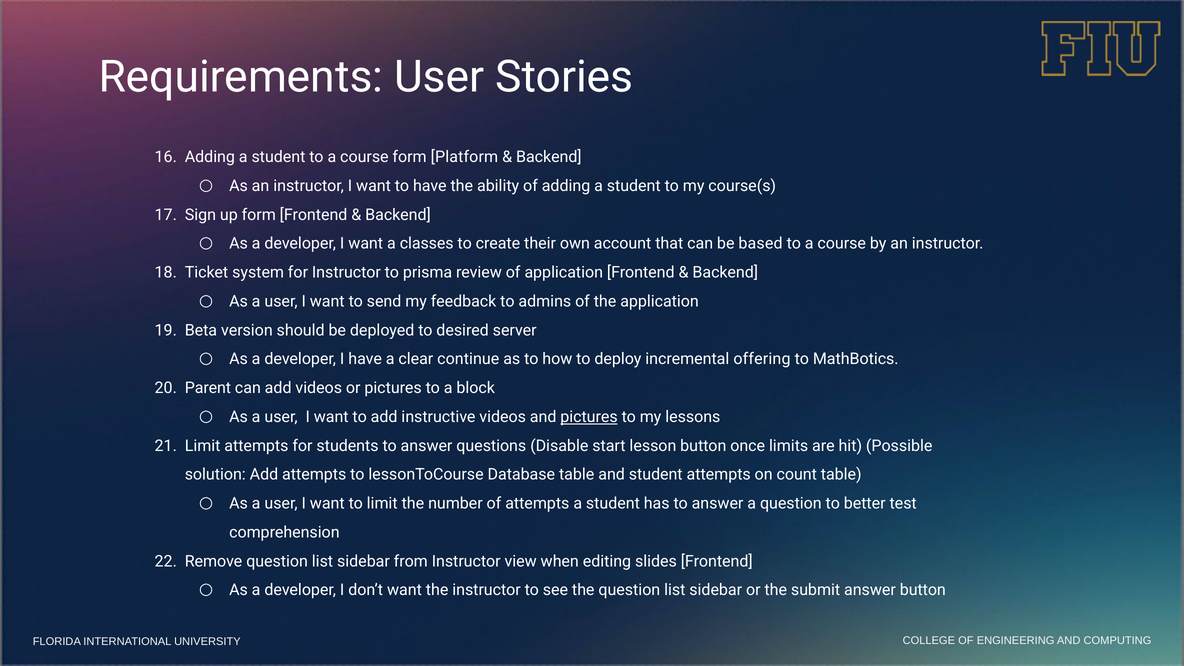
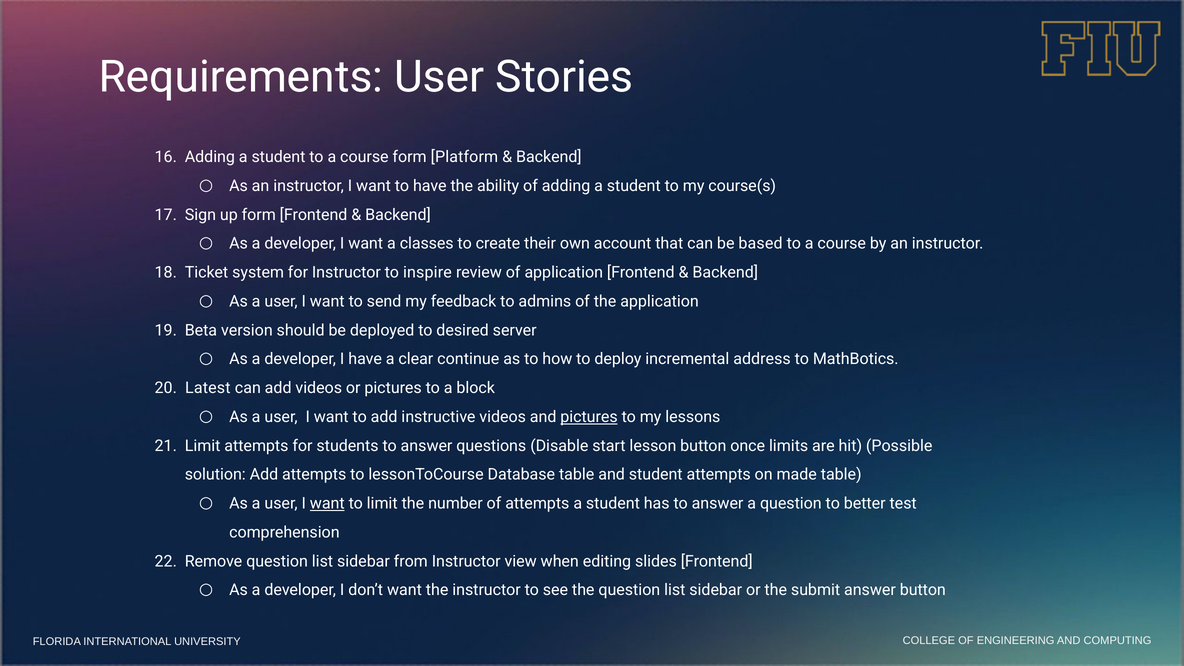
prisma: prisma -> inspire (427, 273)
offering: offering -> address (762, 359)
Parent: Parent -> Latest (208, 388)
count: count -> made (797, 475)
want underline: none -> present (327, 504)
